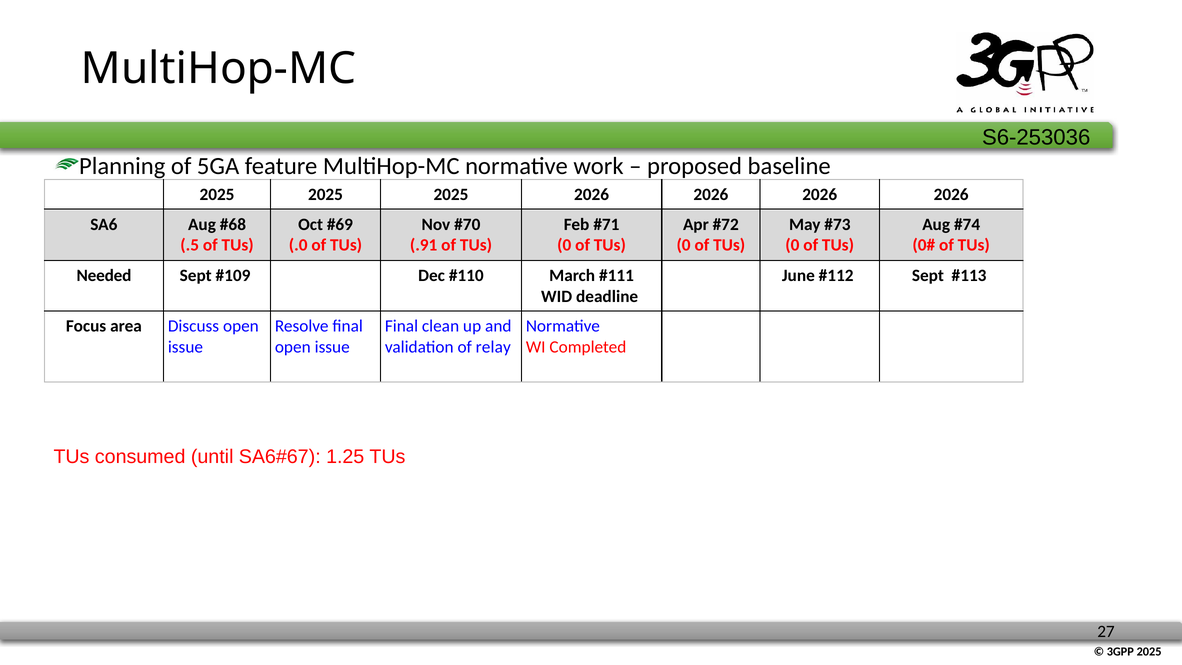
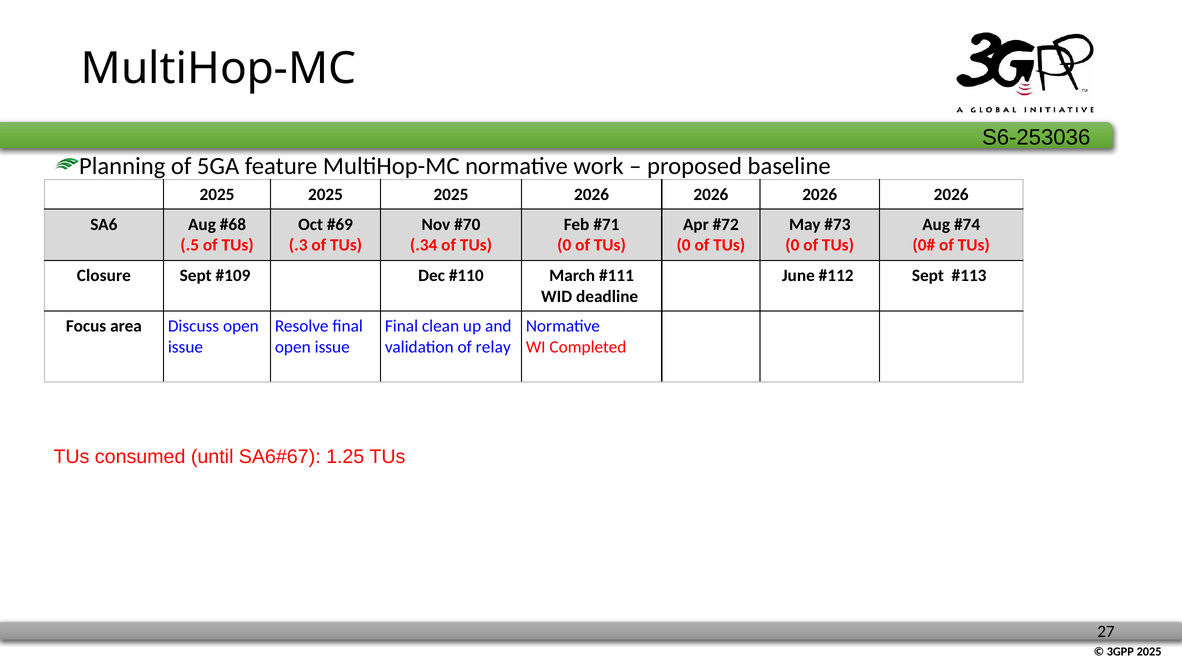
.0: .0 -> .3 (298, 245)
.91: .91 -> .34 (424, 245)
Needed: Needed -> Closure (104, 275)
